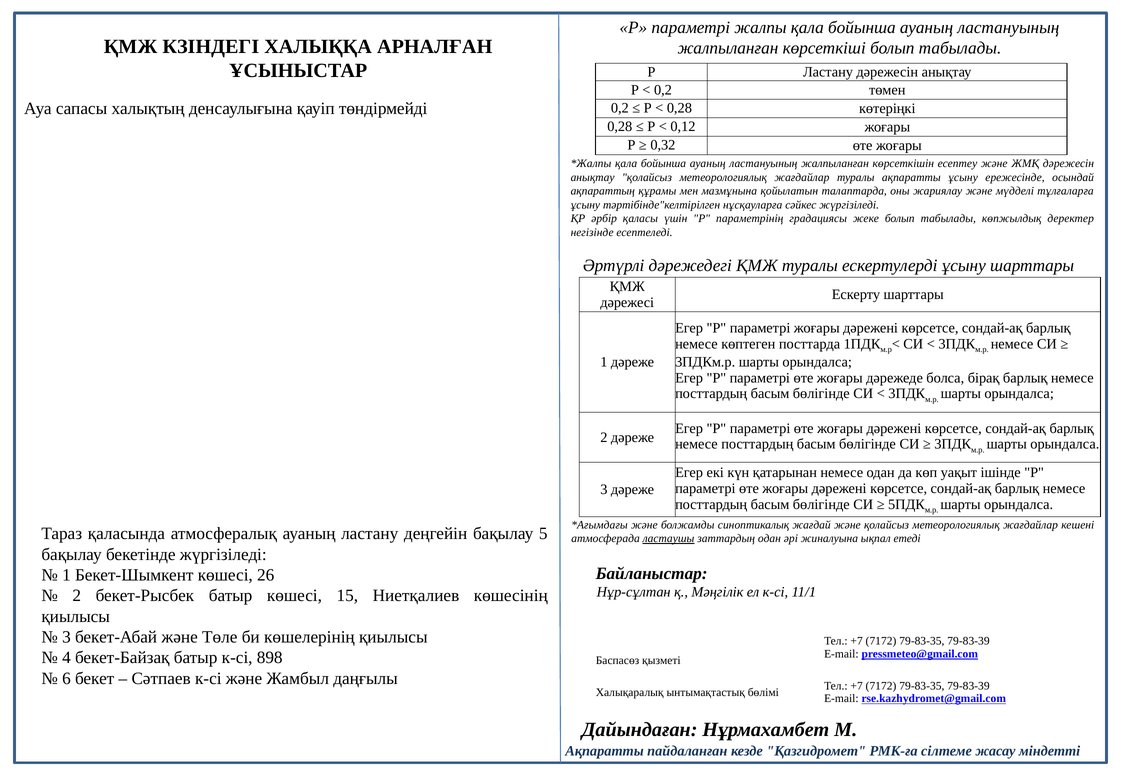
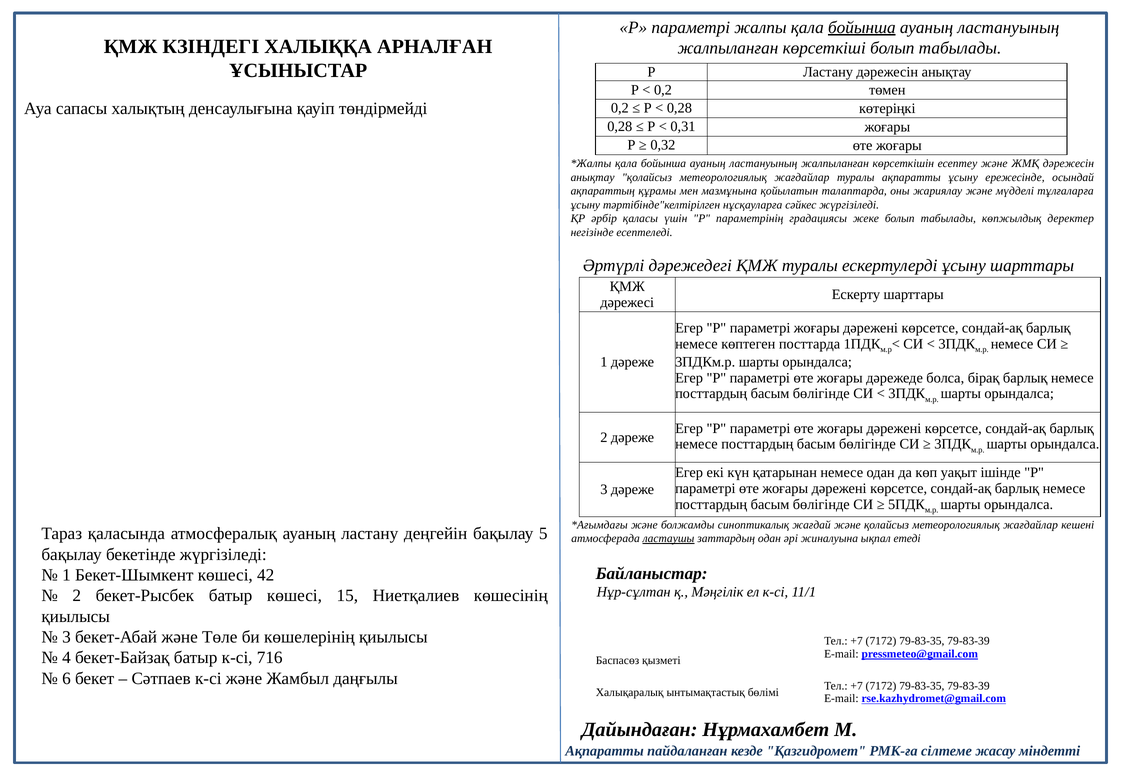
бойынша underline: none -> present (862, 27)
0,12: 0,12 -> 0,31 (683, 127)
26: 26 -> 42 (266, 575)
898: 898 -> 716 (270, 658)
